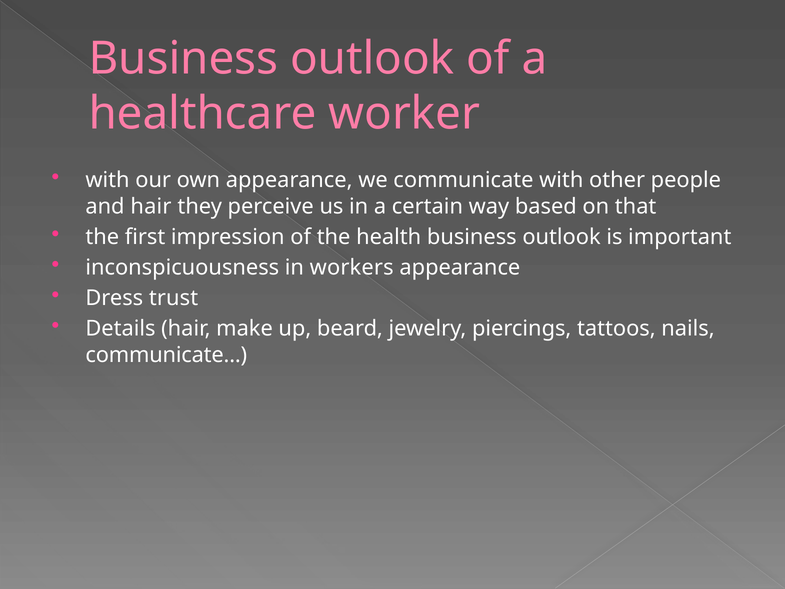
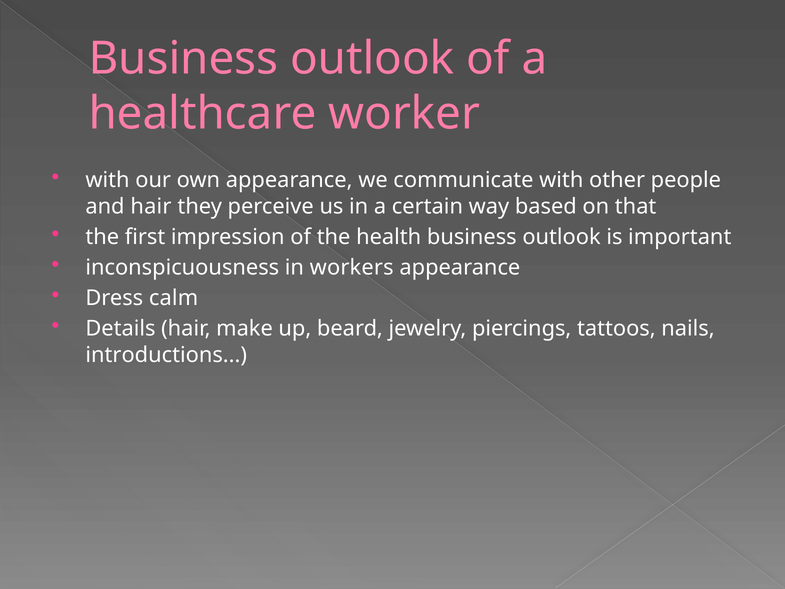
trust: trust -> calm (174, 298)
communicate: communicate -> introductions (166, 355)
